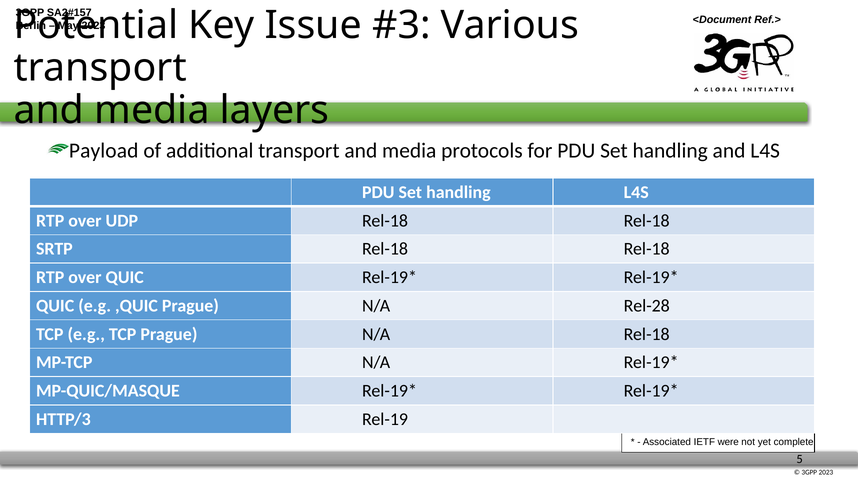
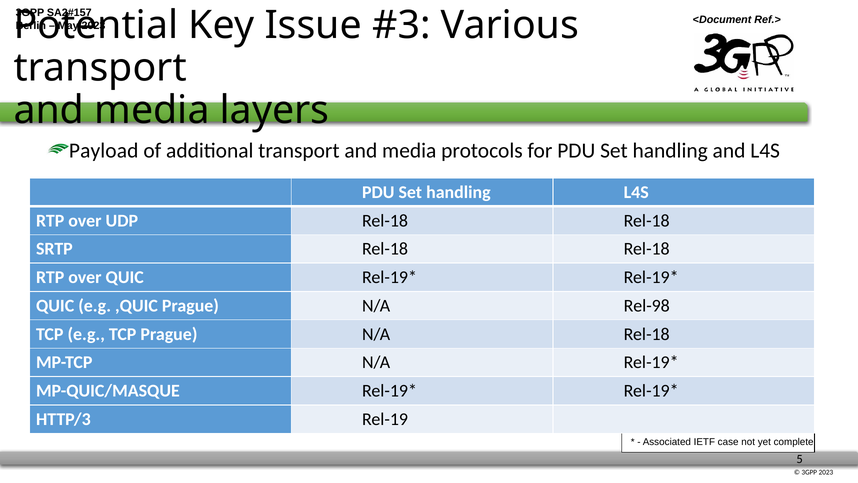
Rel-28: Rel-28 -> Rel-98 (647, 306)
were: were -> case (728, 442)
